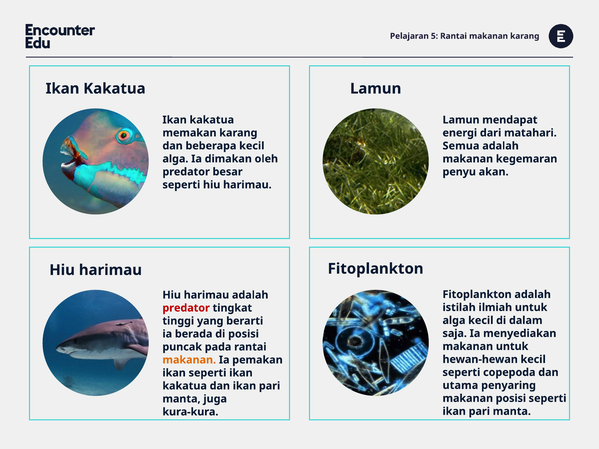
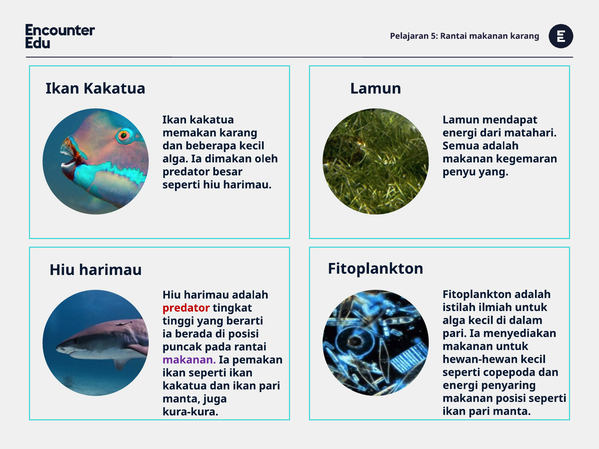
penyu akan: akan -> yang (494, 172)
saja: saja -> pari (455, 334)
makanan colour: orange -> purple (189, 360)
utama: utama -> energi (460, 386)
